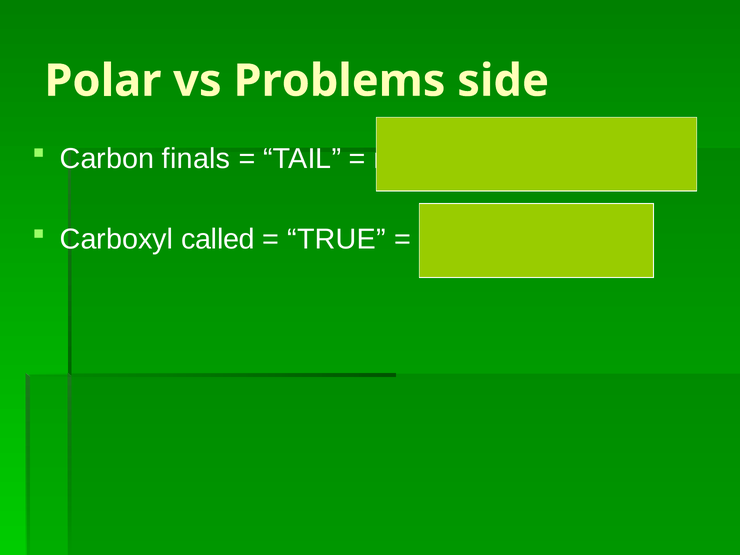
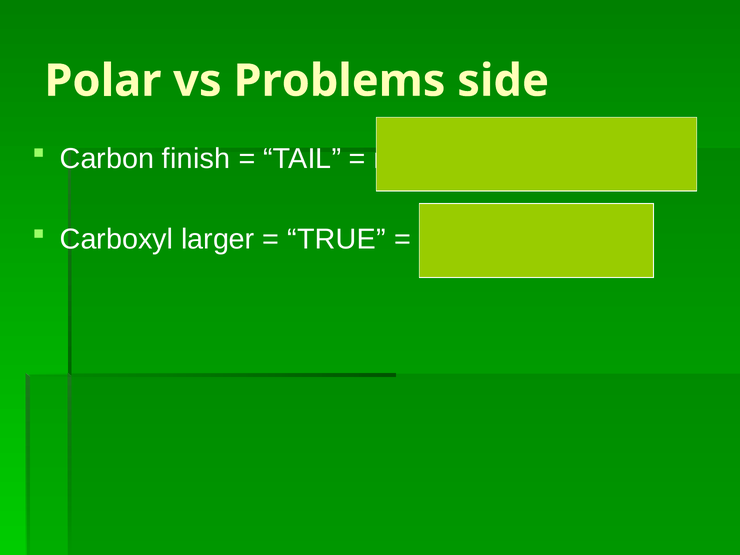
finals: finals -> finish (196, 159)
called: called -> larger (218, 239)
